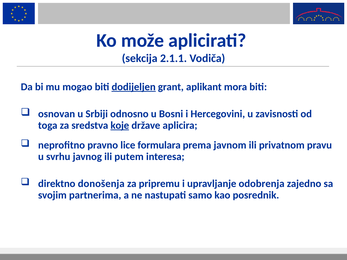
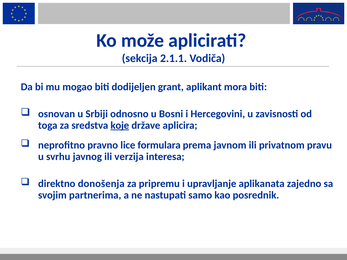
dodijeljen underline: present -> none (134, 87)
putem: putem -> verzija (129, 157)
odobrenja: odobrenja -> aplikanata (262, 184)
